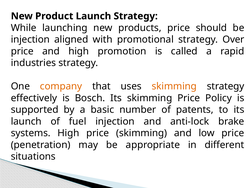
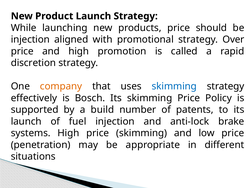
industries: industries -> discretion (33, 63)
skimming colour: orange -> blue (174, 86)
basic: basic -> build (102, 110)
